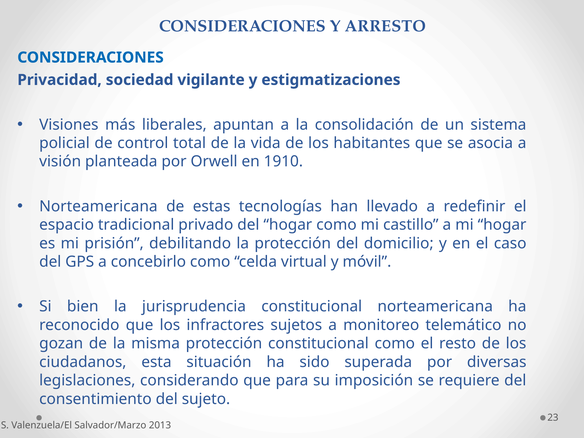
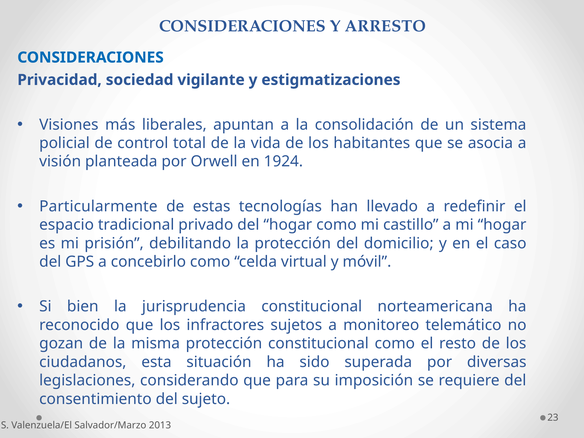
1910: 1910 -> 1924 (283, 162)
Norteamericana: Norteamericana -> Particularmente (98, 206)
